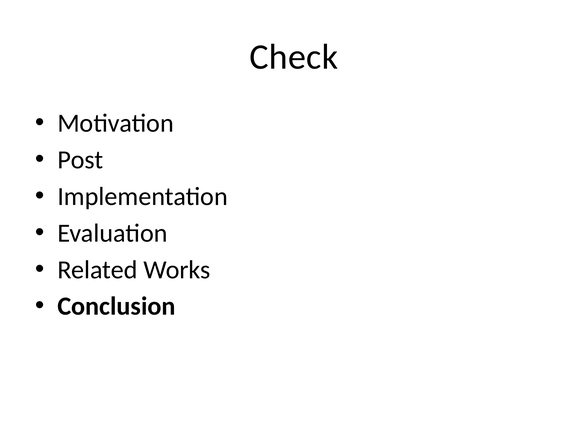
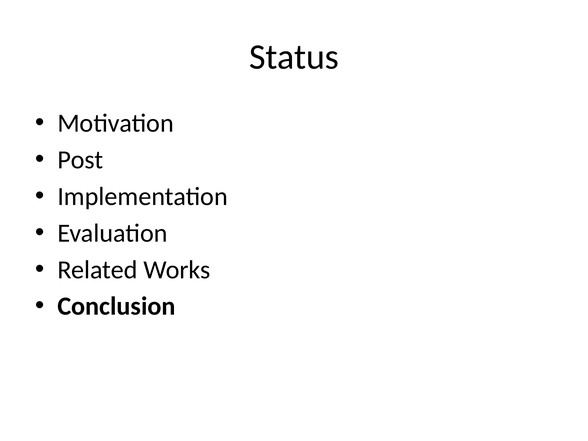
Check: Check -> Status (294, 57)
